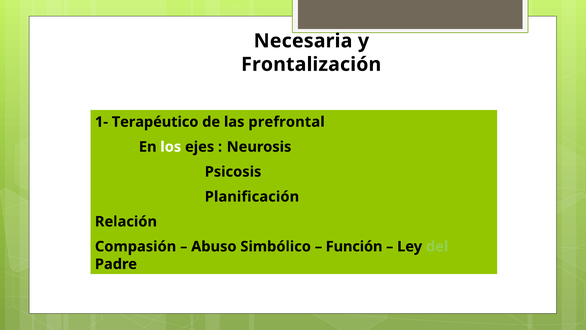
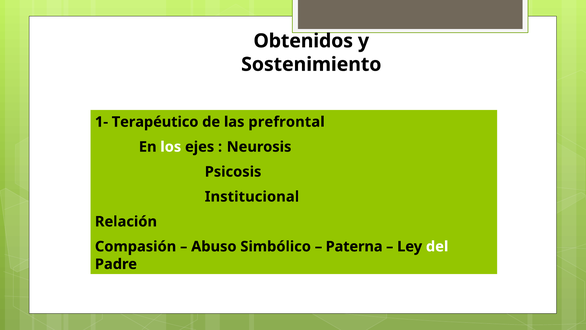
Necesaria: Necesaria -> Obtenidos (303, 41)
Frontalización: Frontalización -> Sostenimiento (311, 64)
Planificación: Planificación -> Institucional (252, 196)
Función: Función -> Paterna (354, 246)
del colour: light green -> white (437, 246)
